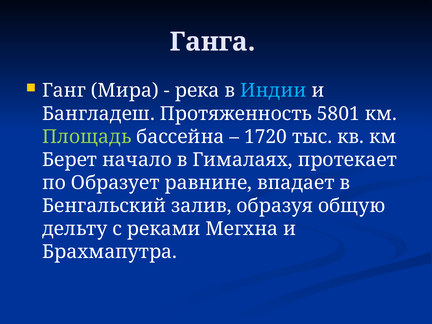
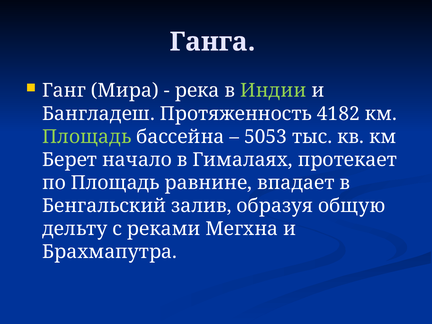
Индии colour: light blue -> light green (273, 91)
5801: 5801 -> 4182 (338, 114)
1720: 1720 -> 5053 (266, 137)
по Образует: Образует -> Площадь (115, 183)
